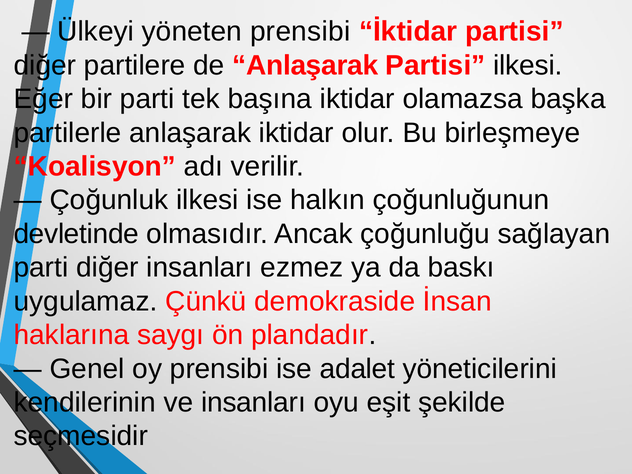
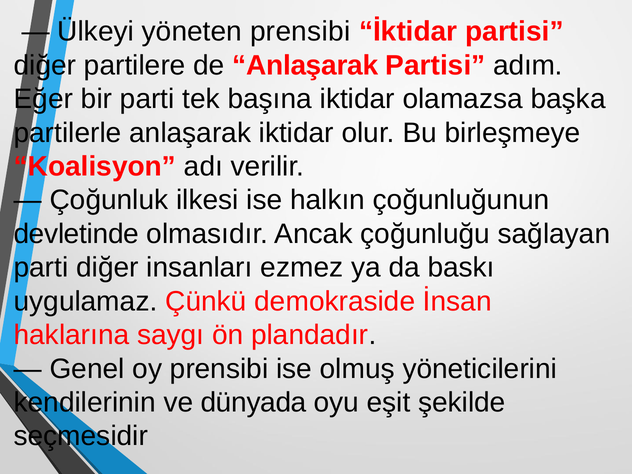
Partisi ilkesi: ilkesi -> adım (528, 65)
adalet: adalet -> olmuş (357, 369)
ve insanları: insanları -> dünyada (254, 402)
